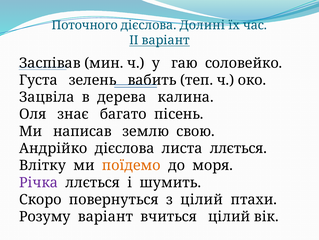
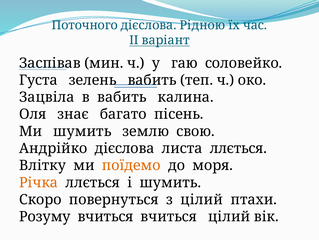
Долині: Долині -> Рідною (202, 25)
в дерева: дерева -> вабить (122, 97)
Ми написав: написав -> шумить (82, 131)
Річка colour: purple -> orange (39, 182)
Розуму варіант: варіант -> вчиться (106, 216)
